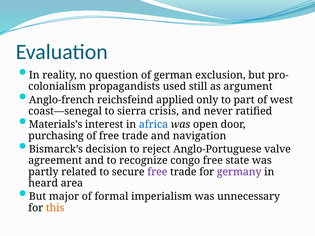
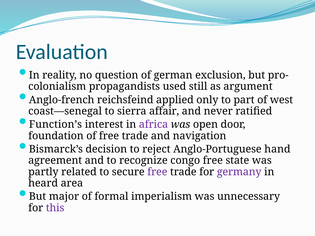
crisis: crisis -> affair (164, 111)
Materials’s: Materials’s -> Function’s (55, 125)
africa colour: blue -> purple (153, 125)
purchasing: purchasing -> foundation (56, 136)
valve: valve -> hand (277, 149)
this colour: orange -> purple (55, 208)
